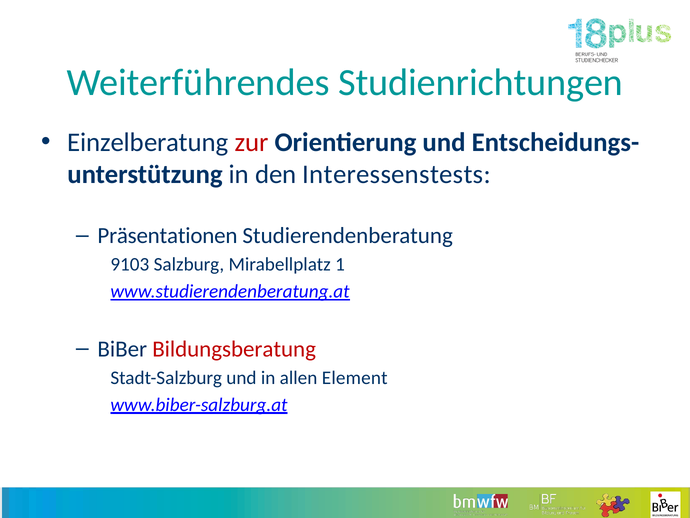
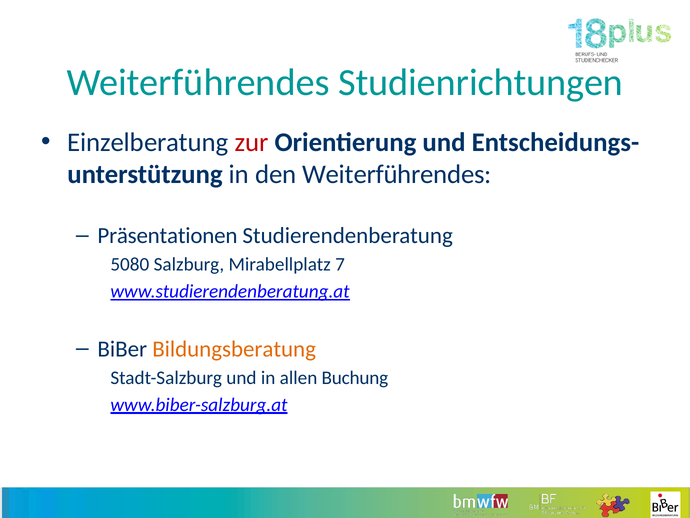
den Interessenstests: Interessenstests -> Weiterführendes (397, 174)
9103: 9103 -> 5080 (130, 264)
1: 1 -> 7 (340, 264)
Bildungsberatung colour: red -> orange (234, 349)
Element: Element -> Buchung (355, 378)
